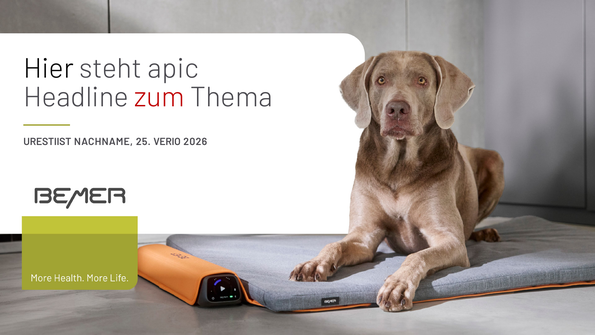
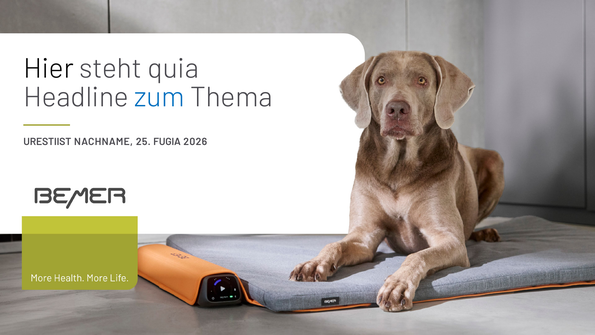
apic: apic -> quia (173, 69)
zum colour: red -> blue (159, 97)
VERIO: VERIO -> FUGIA (167, 142)
